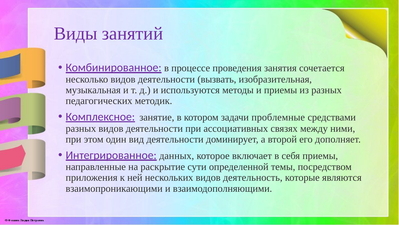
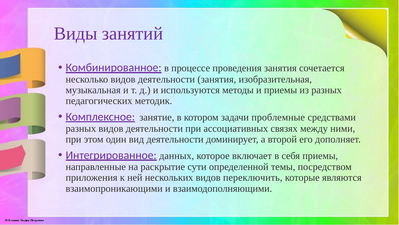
деятельности вызвать: вызвать -> занятия (217, 79)
деятельность: деятельность -> переключить (253, 177)
